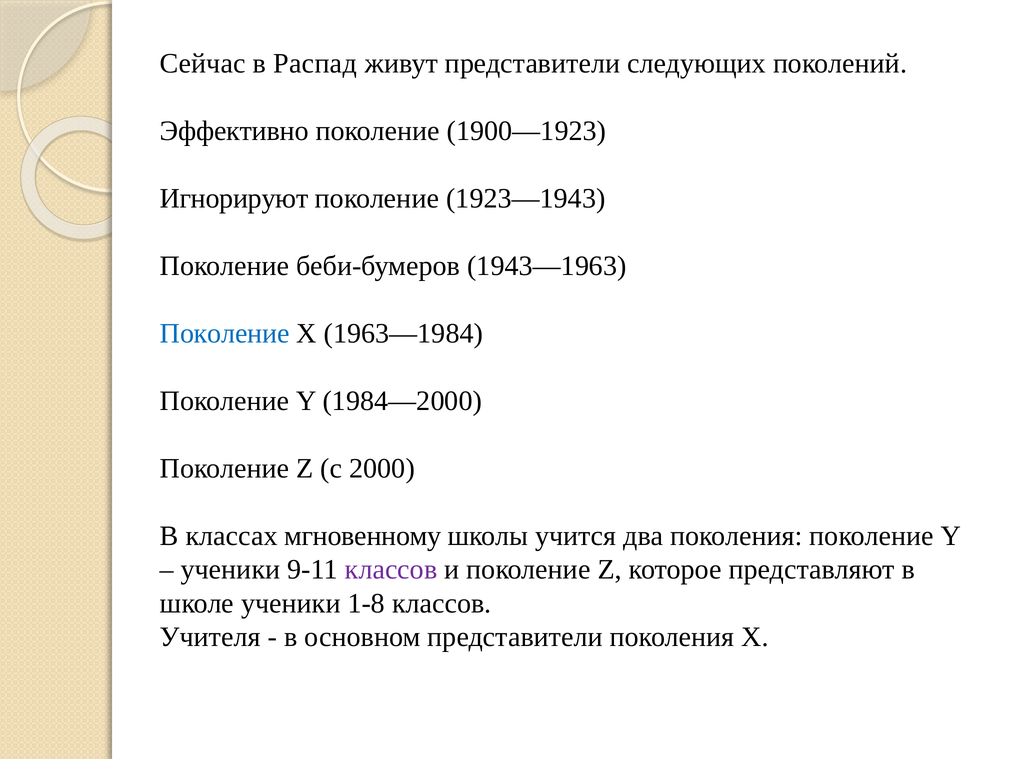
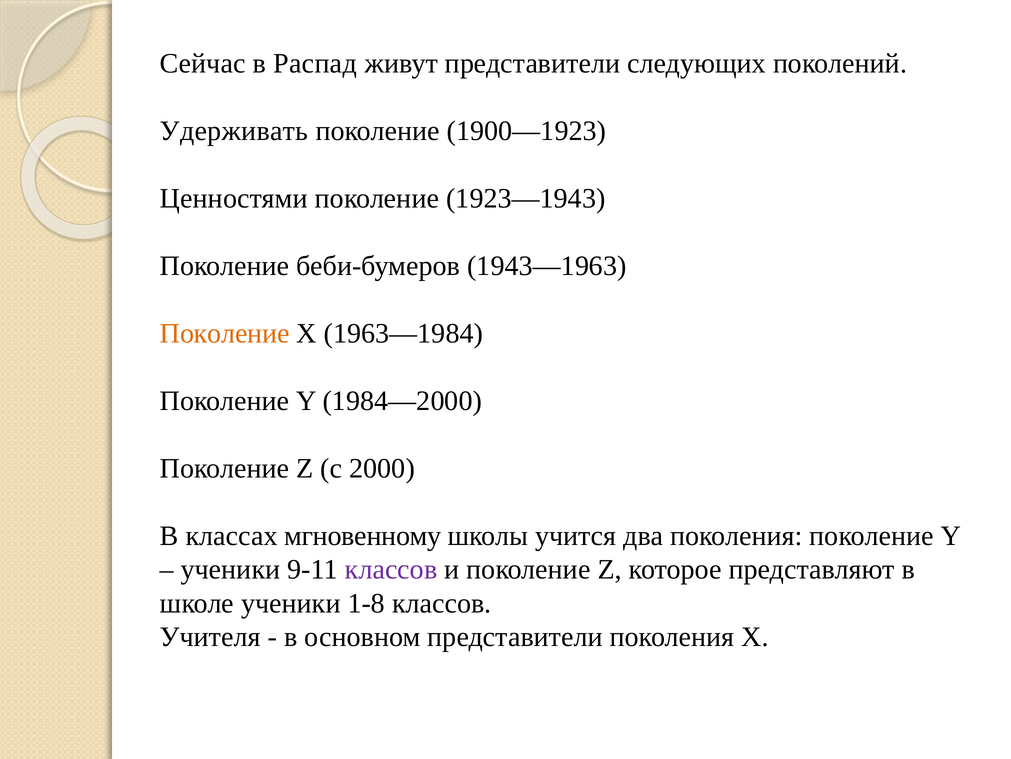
Эффективно: Эффективно -> Удерживать (234, 131)
Игнорируют: Игнорируют -> Ценностями (234, 198)
Поколение colour: blue -> orange (225, 333)
